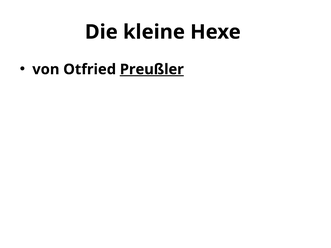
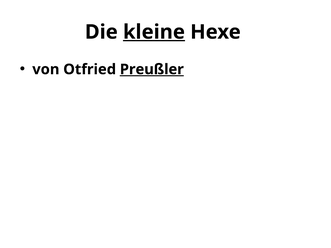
kleine underline: none -> present (154, 32)
